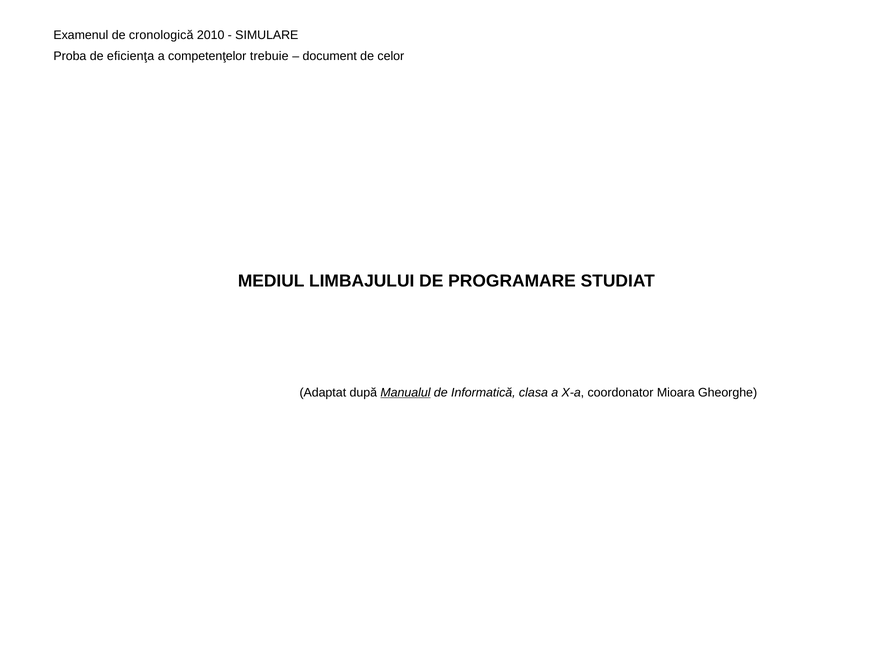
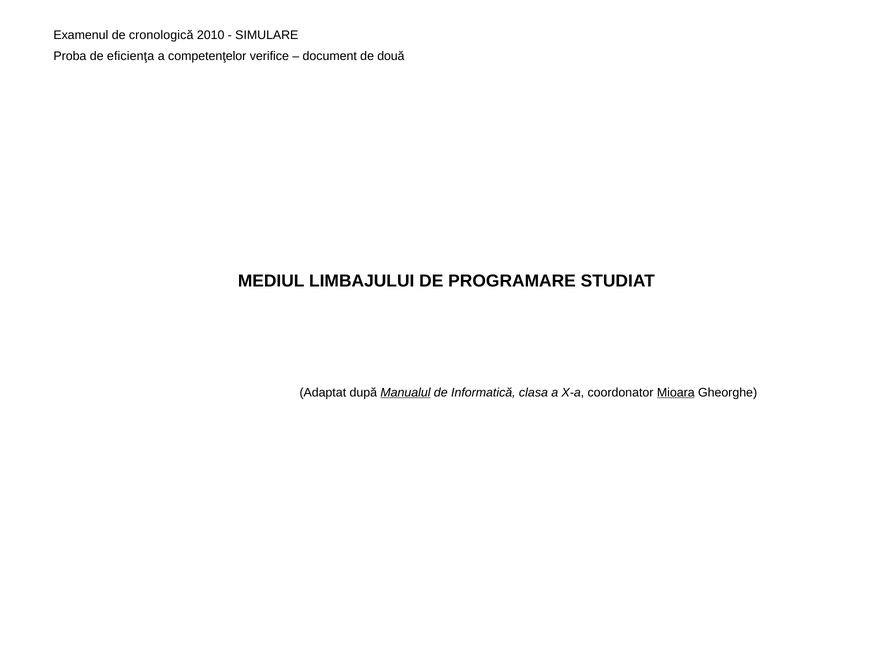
trebuie: trebuie -> verifice (269, 56)
celor: celor -> două (391, 56)
Mioara underline: none -> present (676, 392)
